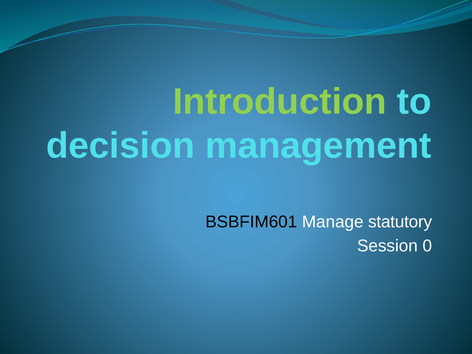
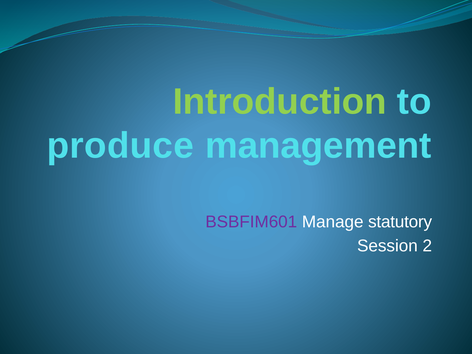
decision: decision -> produce (120, 146)
BSBFIM601 colour: black -> purple (251, 222)
0: 0 -> 2 (427, 246)
